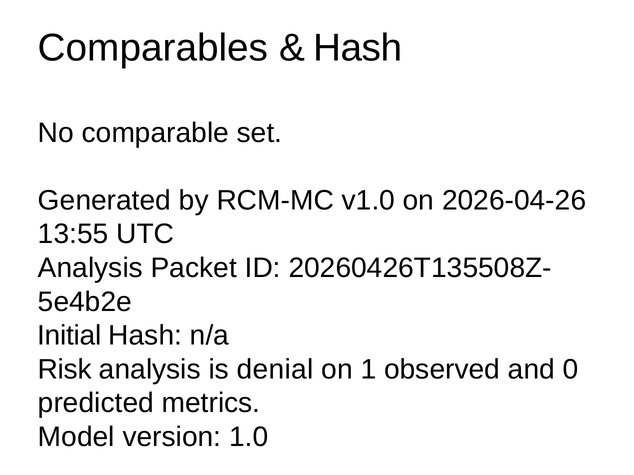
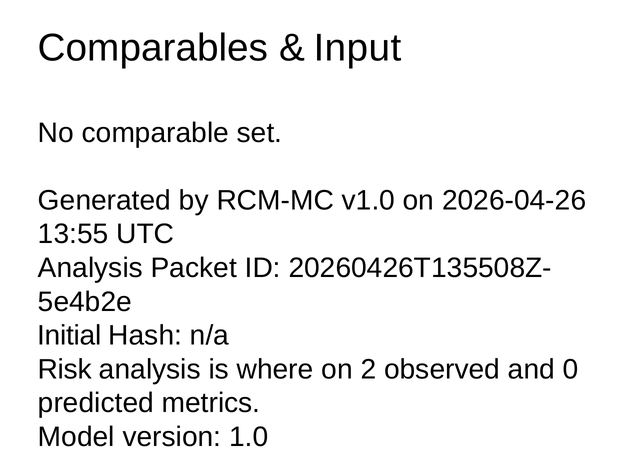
Hash: Hash -> Input (357, 48)
denial: denial -> where (275, 370)
1: 1 -> 2 (368, 370)
